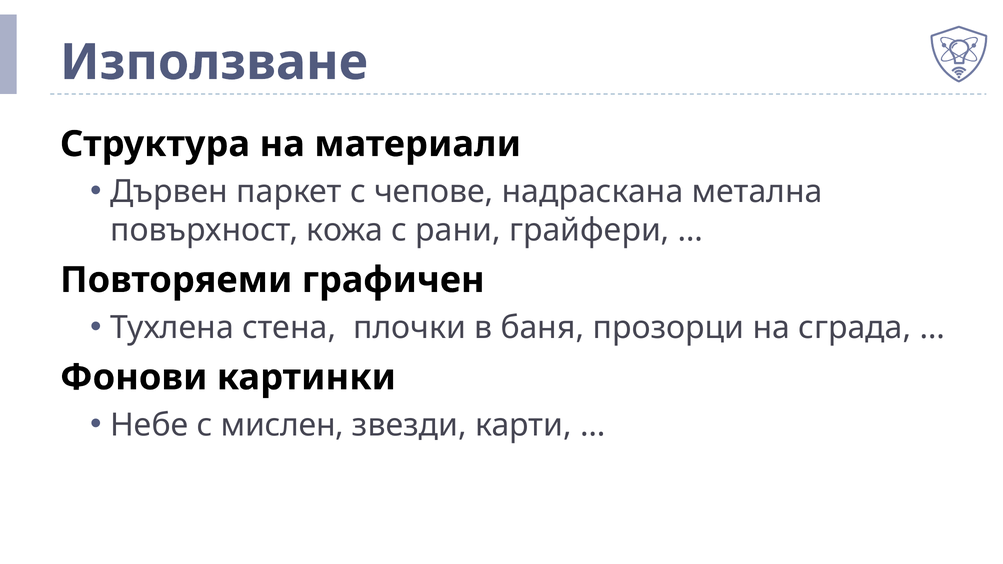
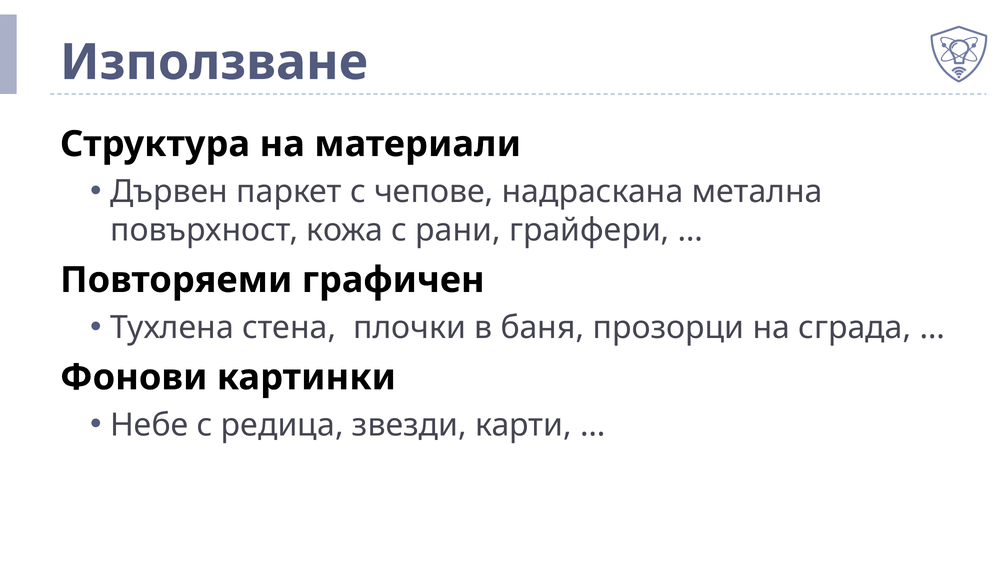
мислен: мислен -> редица (282, 425)
